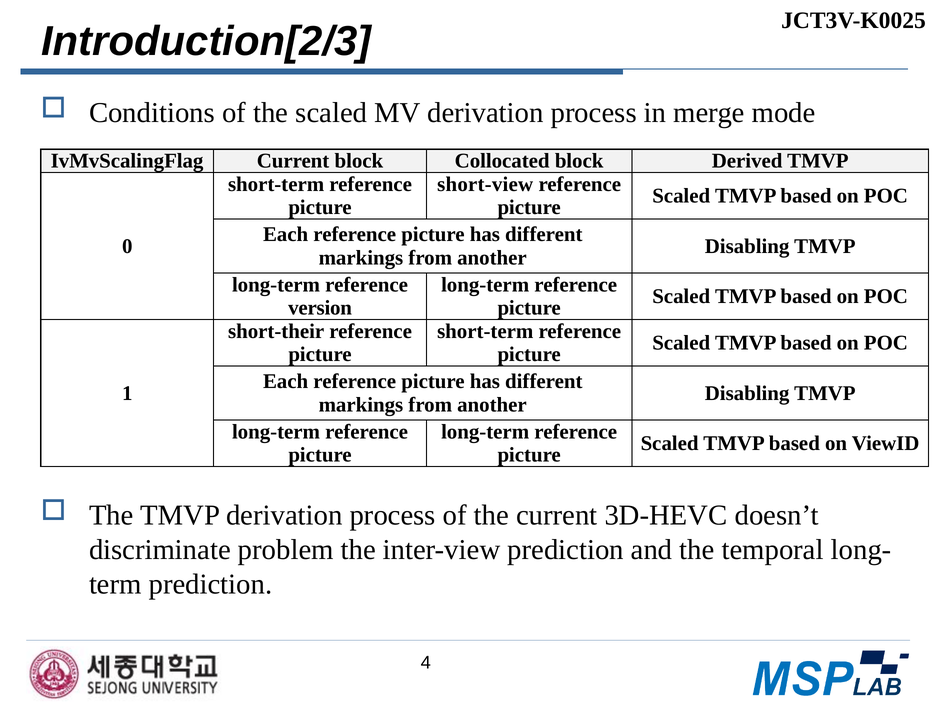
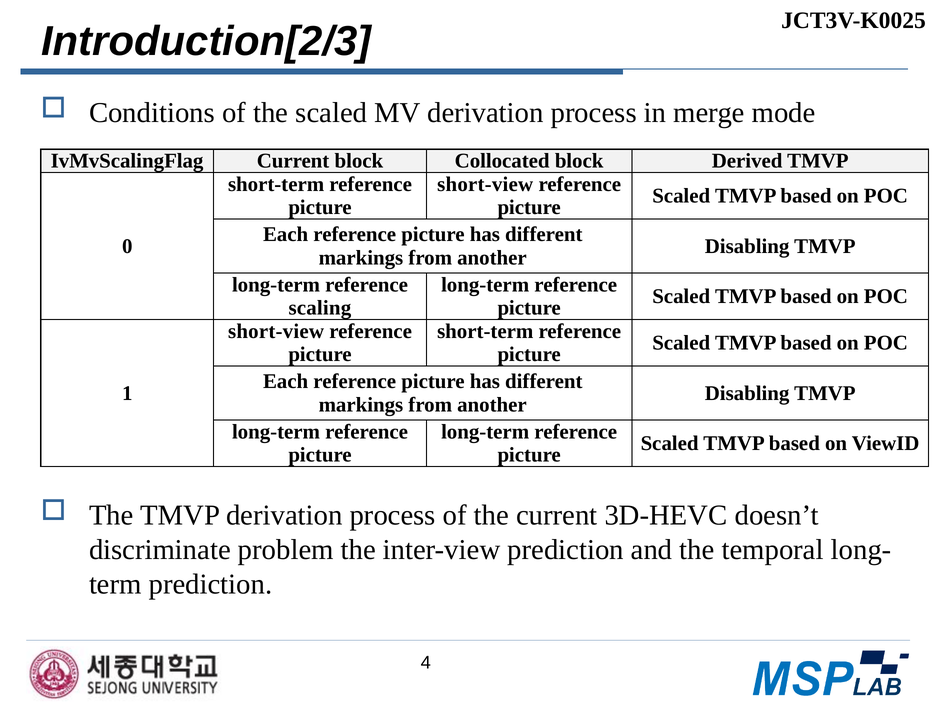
version: version -> scaling (320, 308)
short-their: short-their -> short-view (276, 332)
